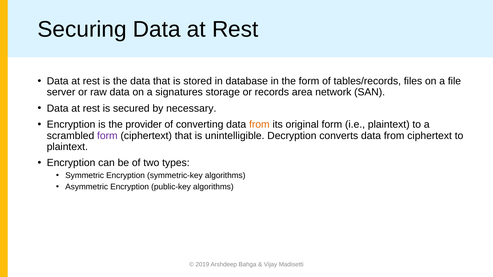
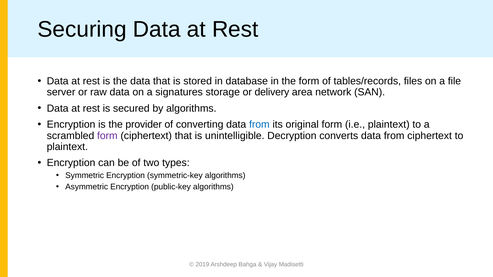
records: records -> delivery (272, 92)
by necessary: necessary -> algorithms (191, 108)
from colour: orange -> blue (259, 125)
